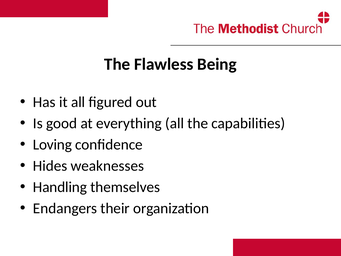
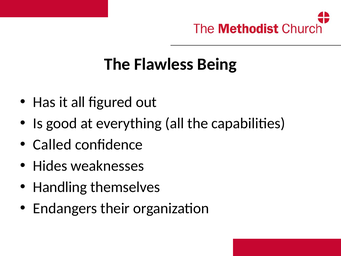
Loving: Loving -> Called (52, 145)
